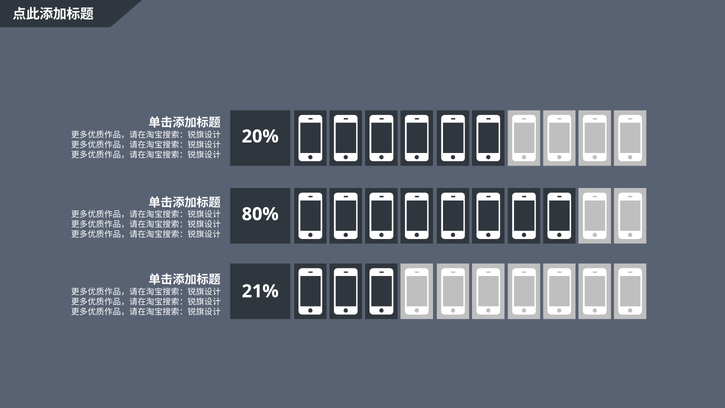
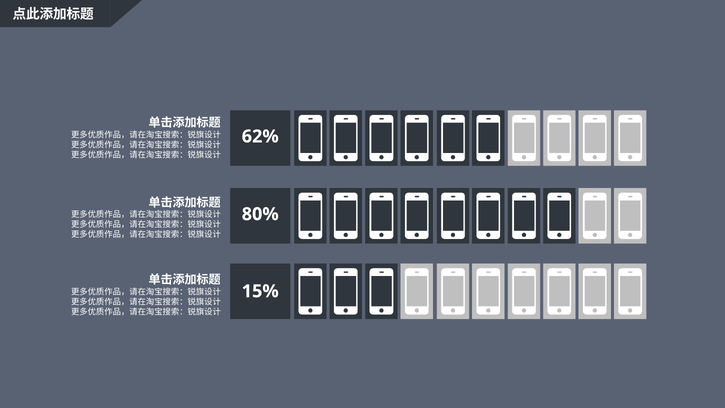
20%: 20% -> 62% (260, 136)
21%: 21% -> 15% (260, 291)
